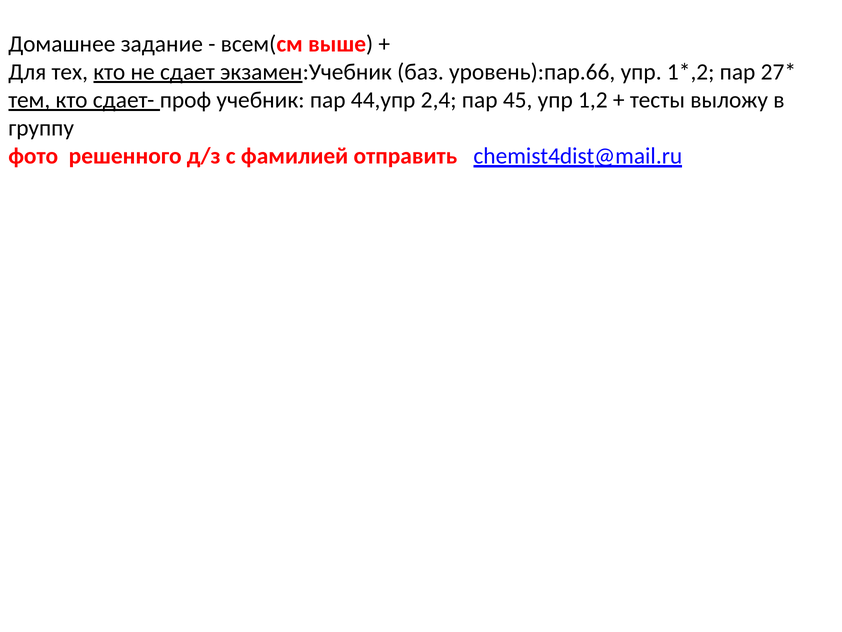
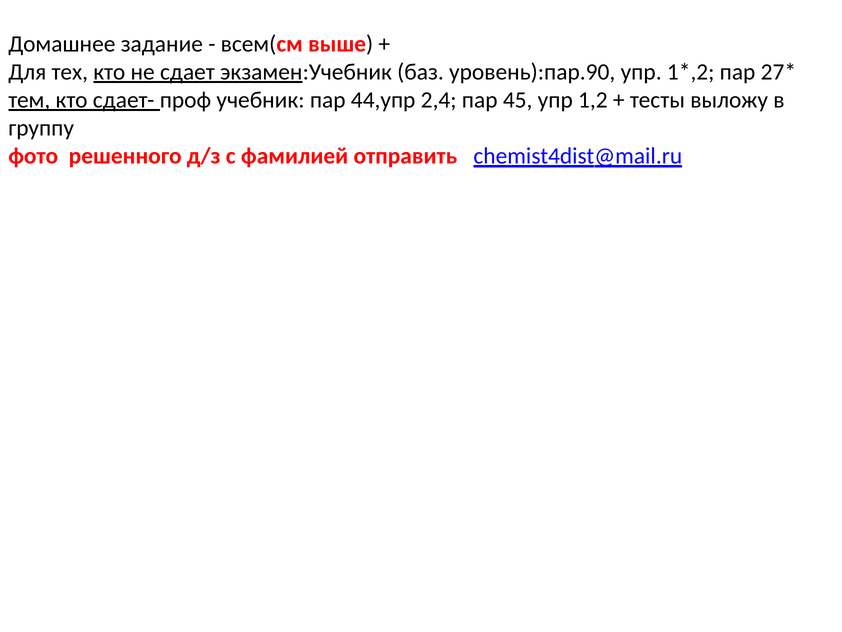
уровень):пар.66: уровень):пар.66 -> уровень):пар.90 (532, 72)
